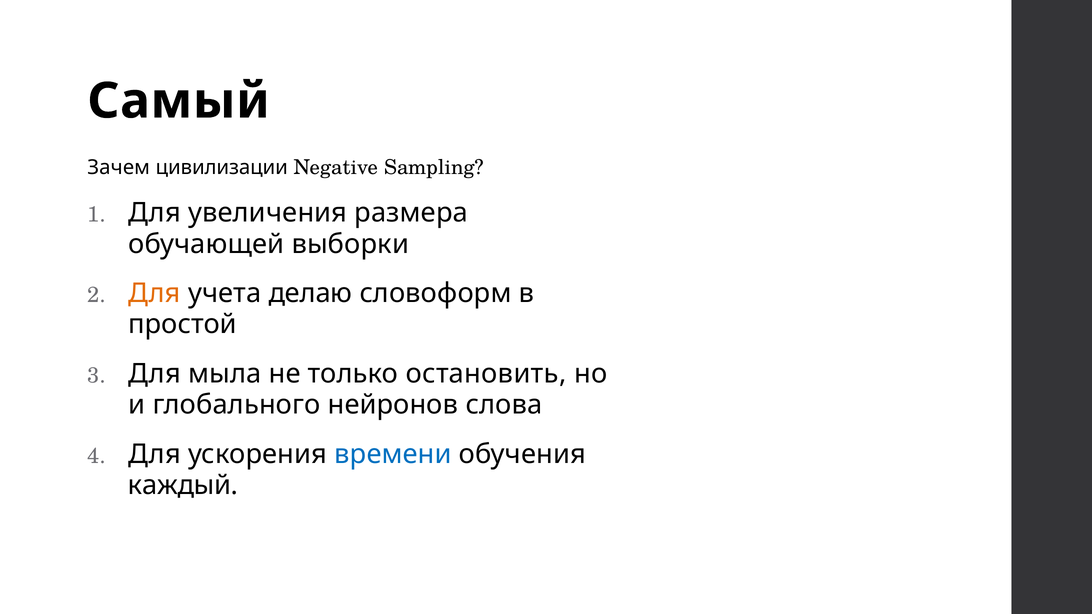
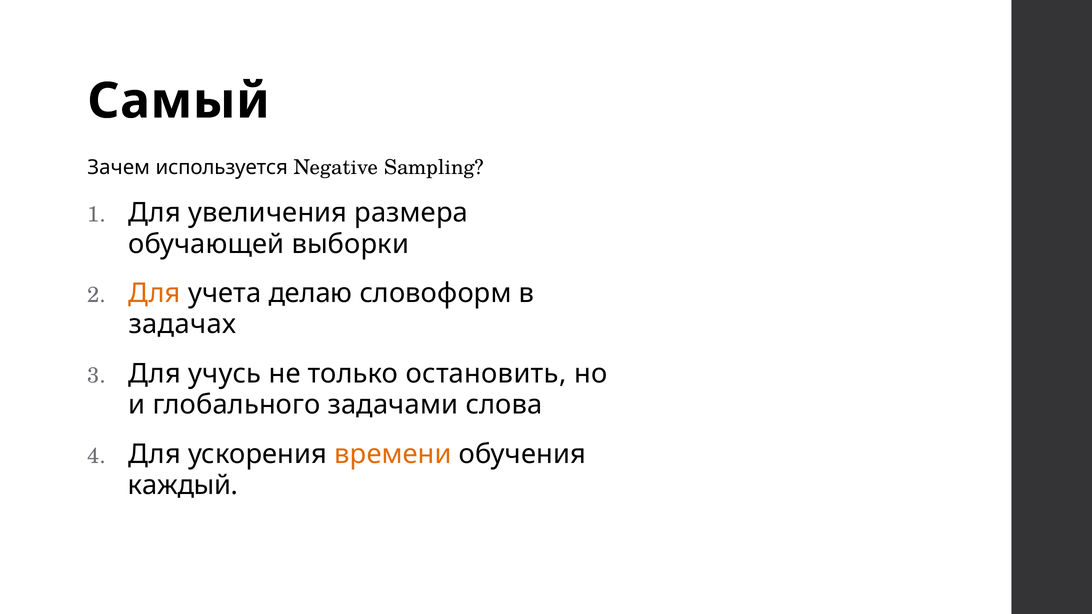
цивилизации: цивилизации -> используется (222, 167)
простой: простой -> задачах (182, 325)
мыла: мыла -> учусь (225, 374)
нейронов: нейронов -> задачами (393, 405)
времени colour: blue -> orange (393, 454)
